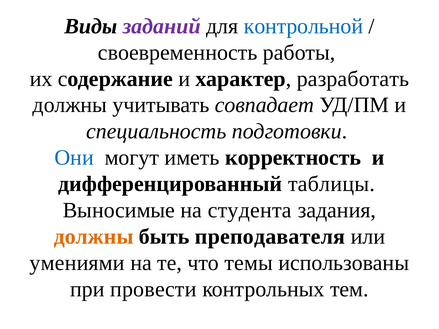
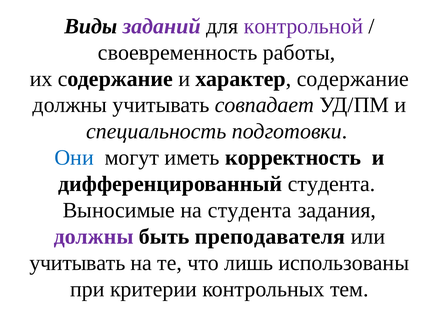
контрольной colour: blue -> purple (303, 26)
характер разработать: разработать -> содержание (353, 79)
дифференцированный таблицы: таблицы -> студента (332, 184)
должны colour: orange -> purple (94, 237)
умениями: умениями -> учитывать (77, 263)
темы: темы -> лишь (249, 263)
провести: провести -> критерии (153, 290)
